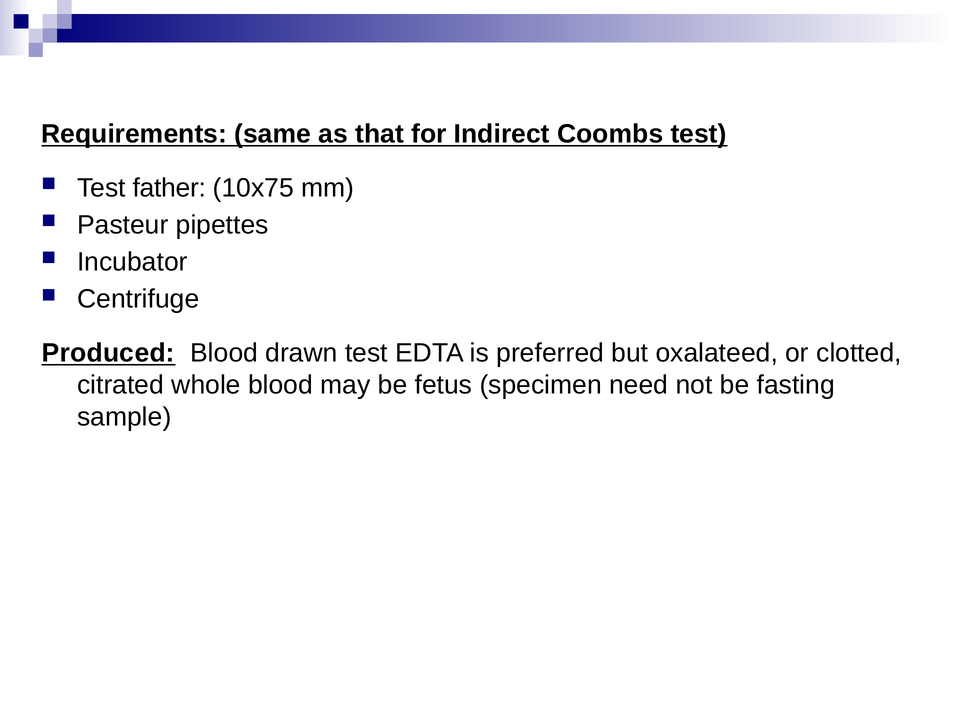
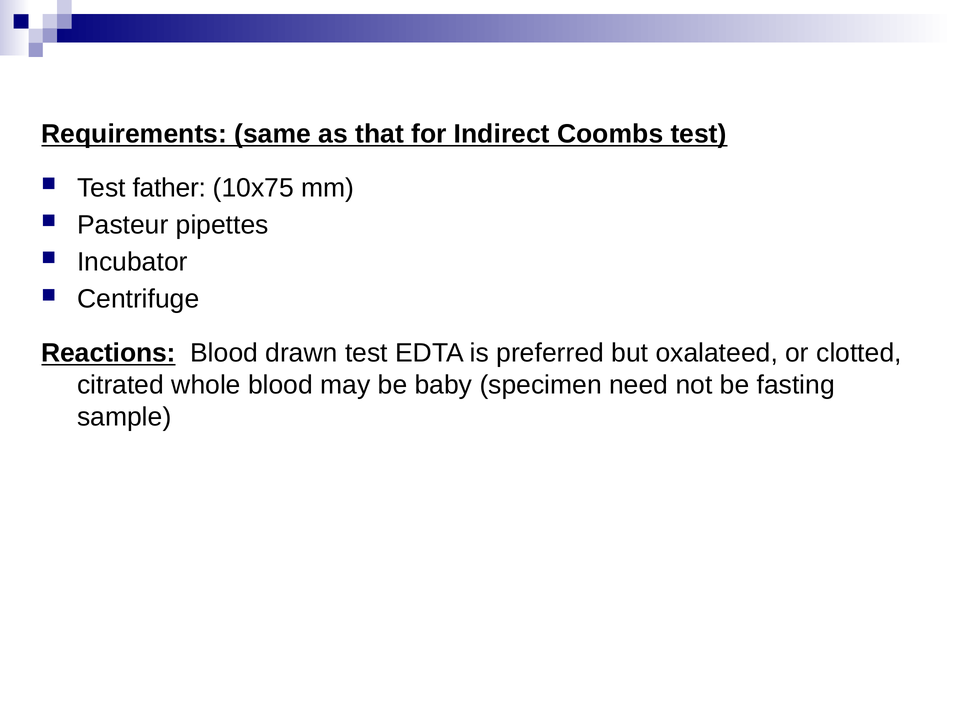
Produced: Produced -> Reactions (108, 353)
fetus: fetus -> baby (443, 385)
